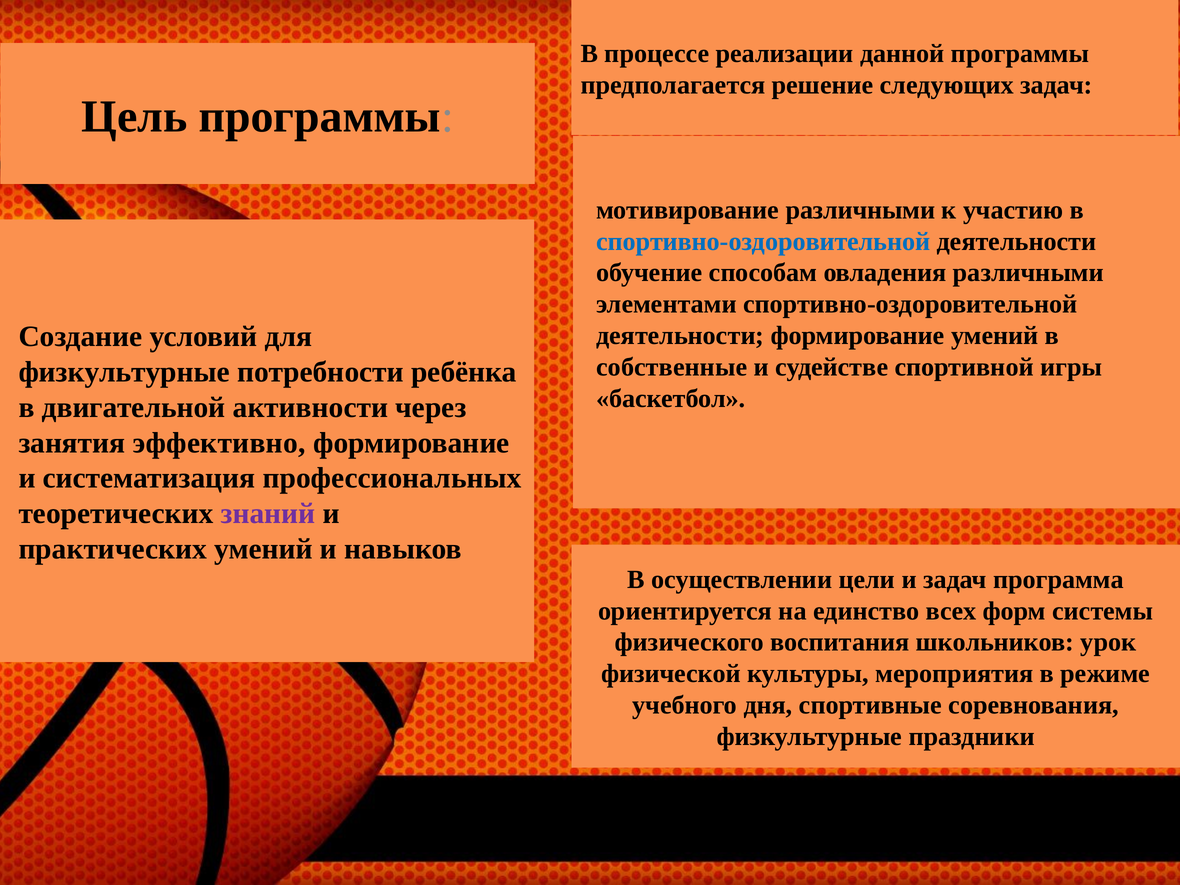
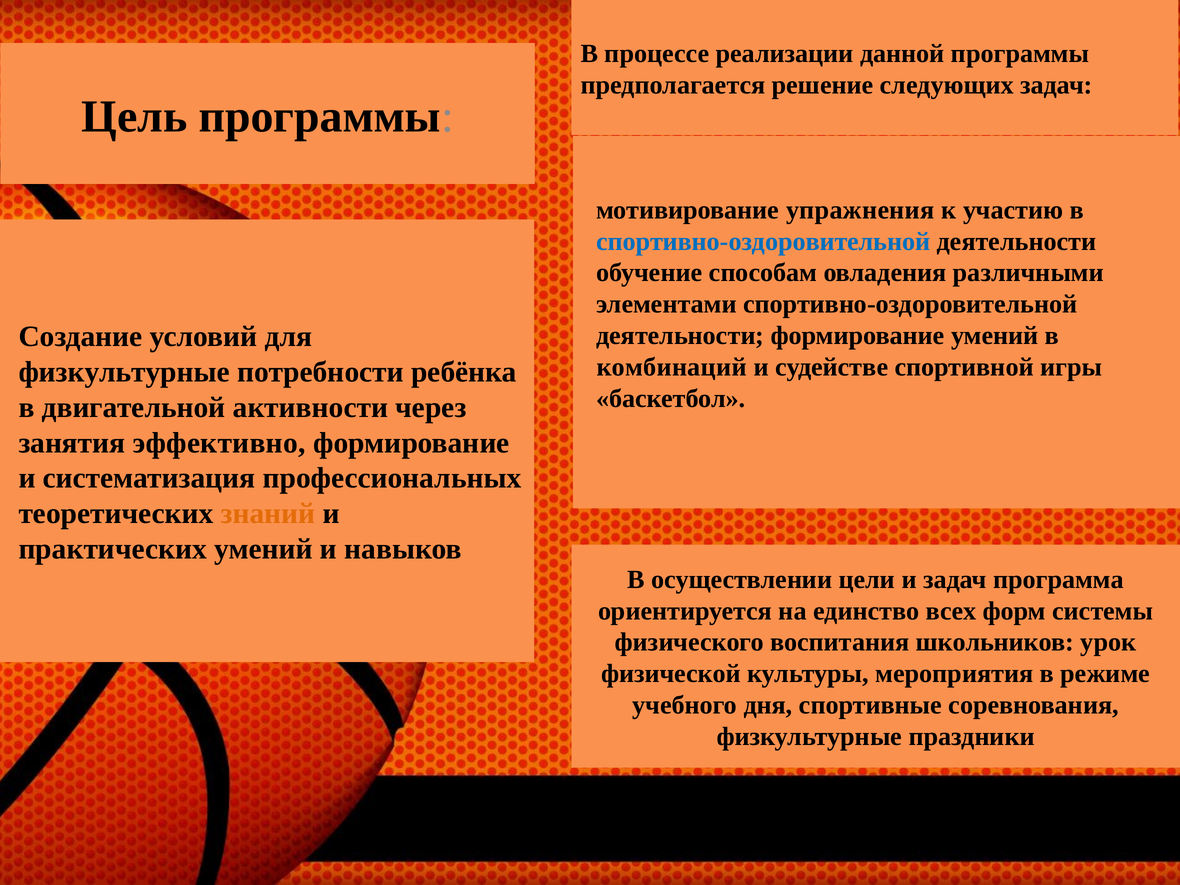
мотивирование различными: различными -> упражнения (860, 210)
собственные: собственные -> комбинаций (672, 367)
знаний colour: purple -> orange (268, 514)
